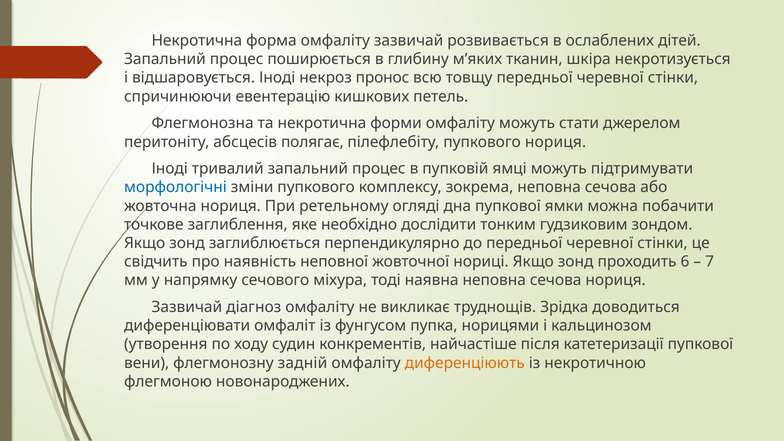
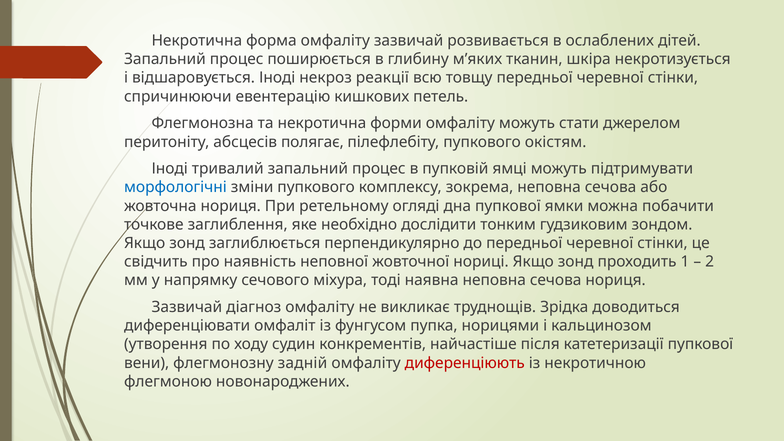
пронос: пронос -> реакції (382, 78)
пупкового нориця: нориця -> окістям (556, 142)
6: 6 -> 1 (685, 262)
7: 7 -> 2 (710, 262)
диференціюють colour: orange -> red (465, 363)
